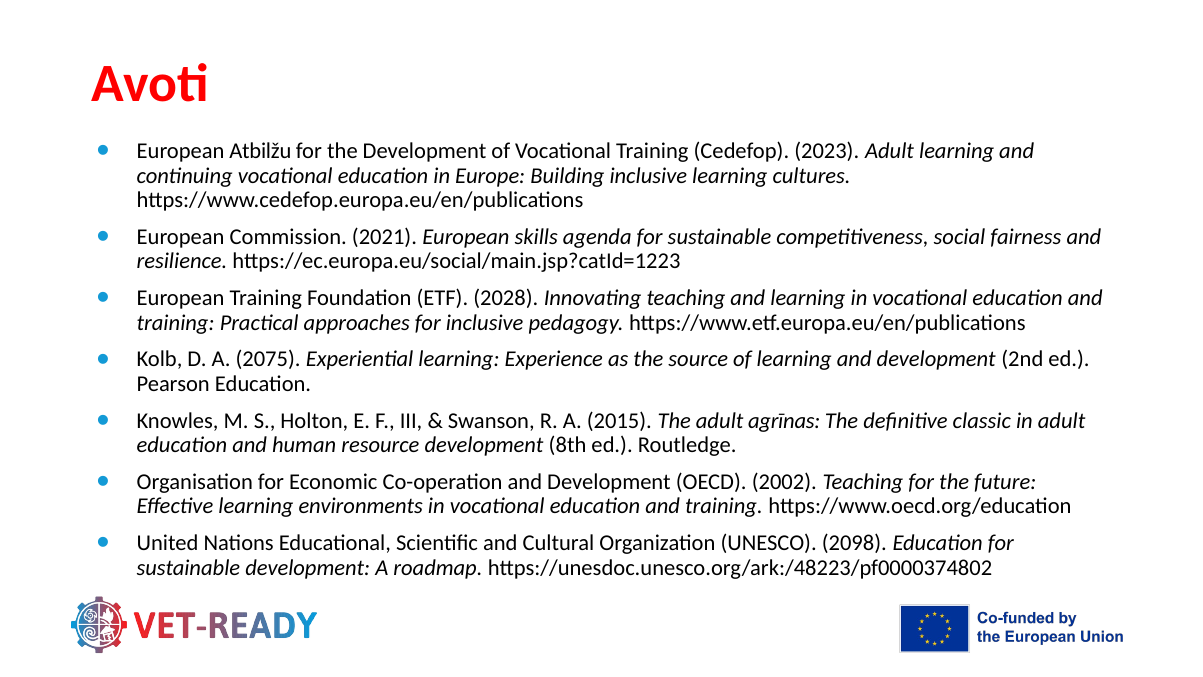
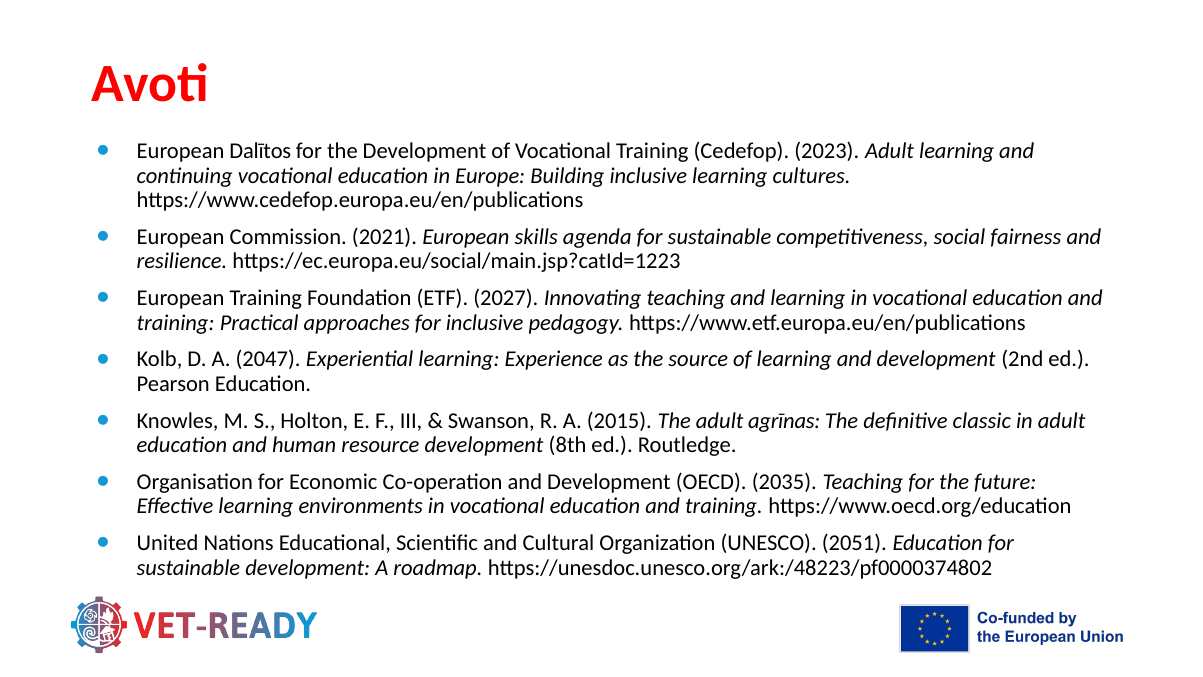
Atbilžu: Atbilžu -> Dalītos (260, 151)
2028: 2028 -> 2027 (506, 298)
2075: 2075 -> 2047 (268, 359)
2002: 2002 -> 2035 (784, 482)
2098: 2098 -> 2051 (854, 543)
